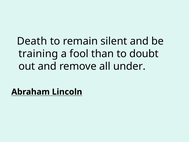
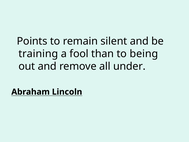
Death: Death -> Points (32, 41)
doubt: doubt -> being (144, 54)
